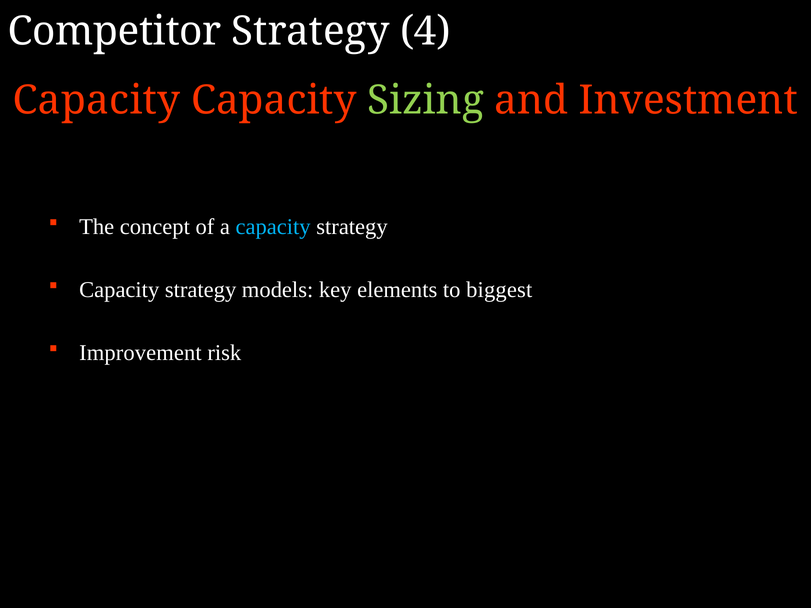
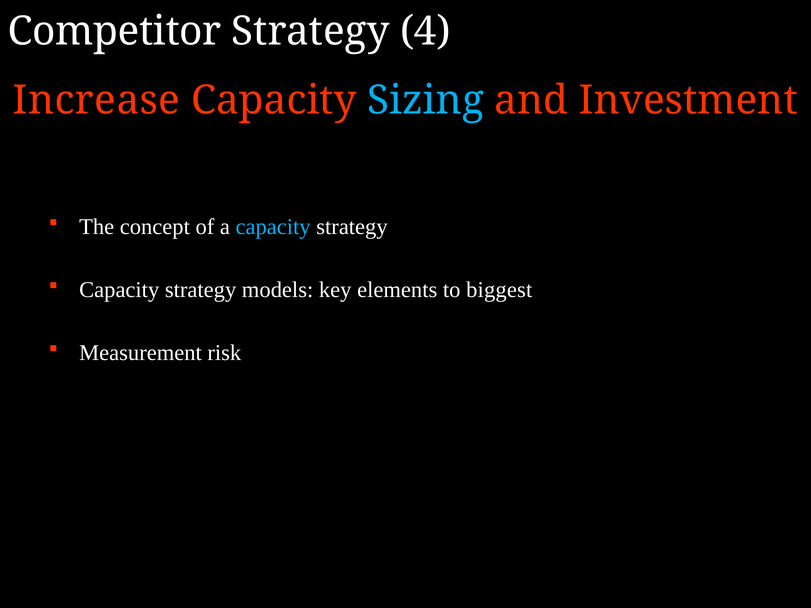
Capacity: Capacity -> Increase (96, 100)
Sizing colour: light green -> light blue (426, 100)
Improvement: Improvement -> Measurement (140, 353)
